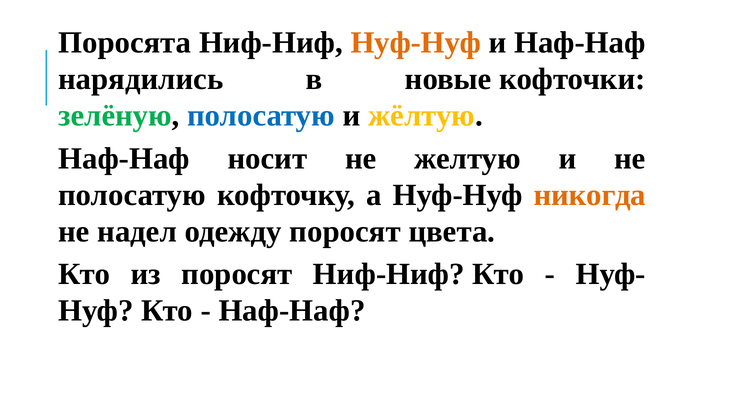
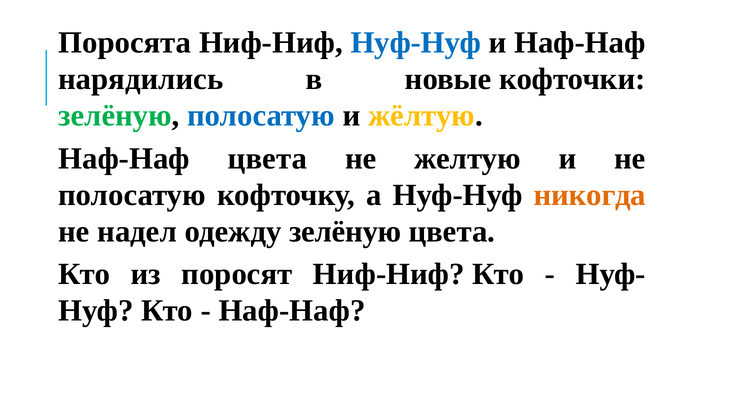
Нуф-Нуф colour: orange -> blue (416, 43)
Наф-Наф носит: носит -> цвета (267, 159)
одежду поросят: поросят -> зелёную (345, 232)
